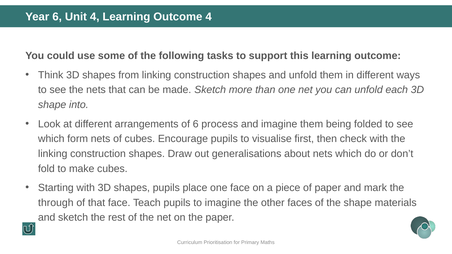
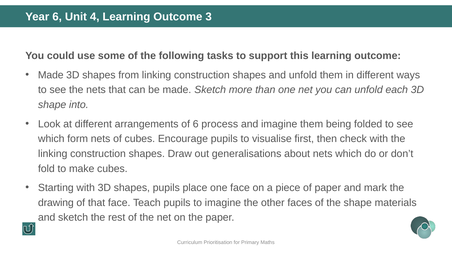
Outcome 4: 4 -> 3 (209, 17)
Think: Think -> Made (51, 75)
through: through -> drawing (56, 203)
